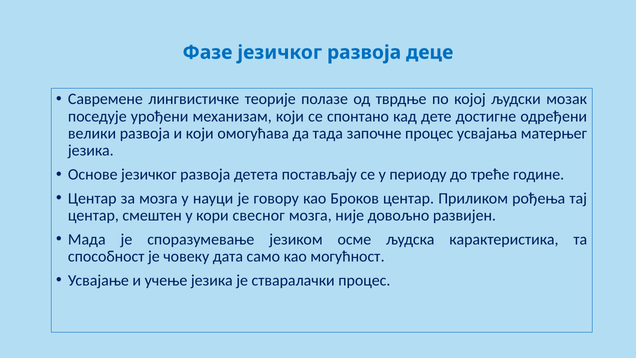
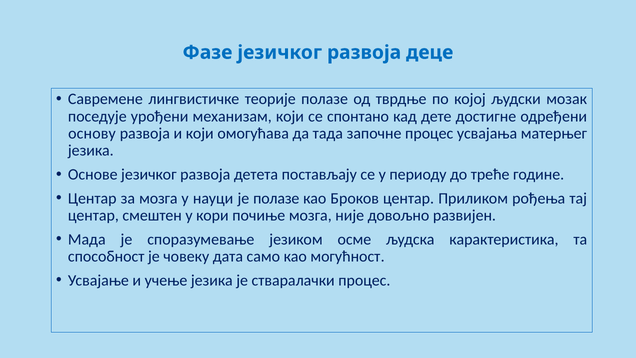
велики: велики -> основу (92, 133)
је говору: говору -> полазе (276, 198)
свесног: свесног -> почиње (259, 215)
